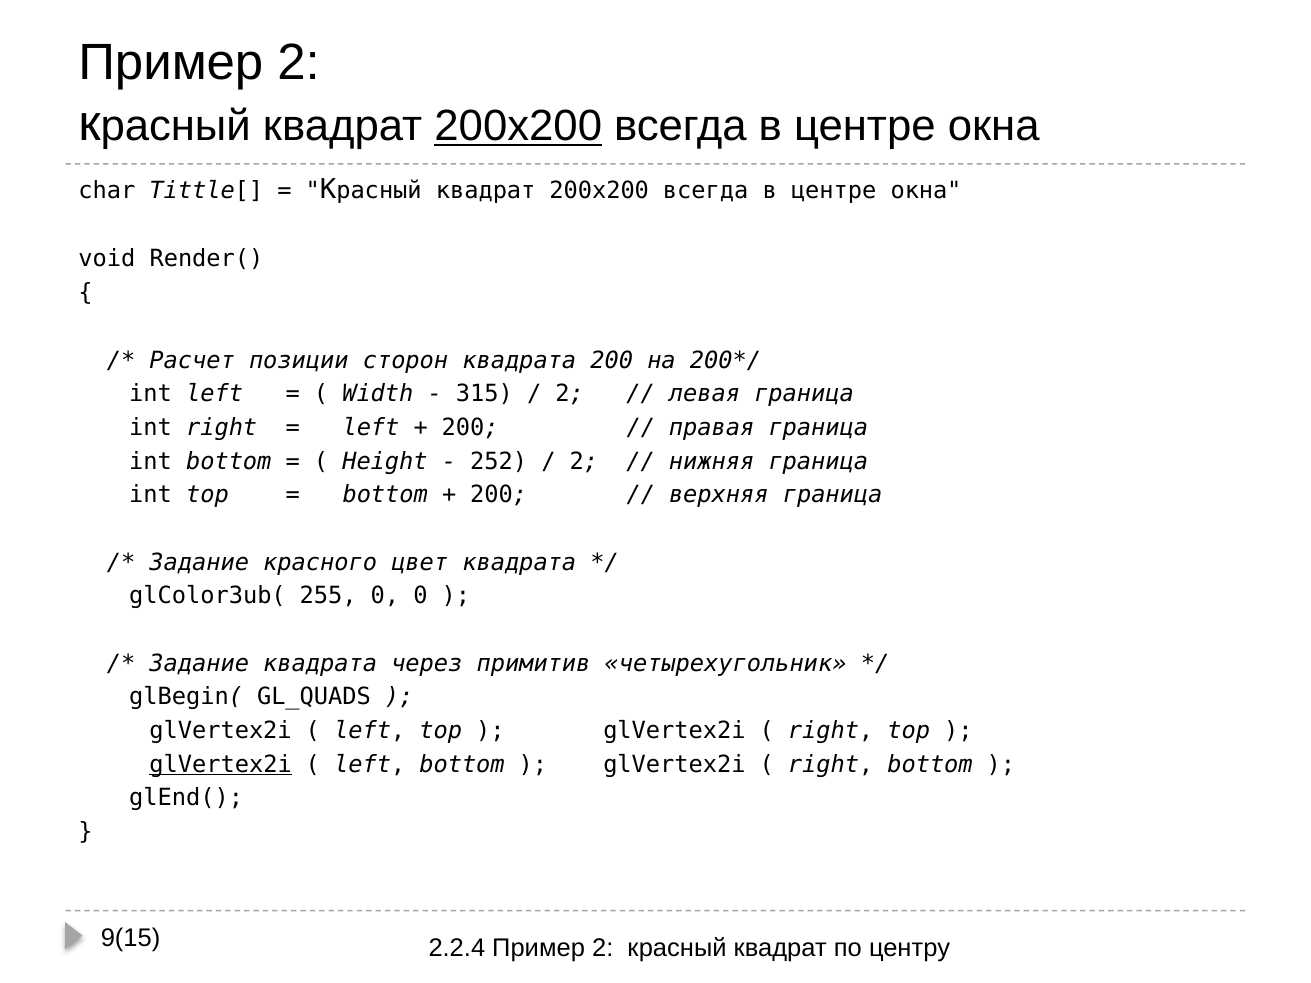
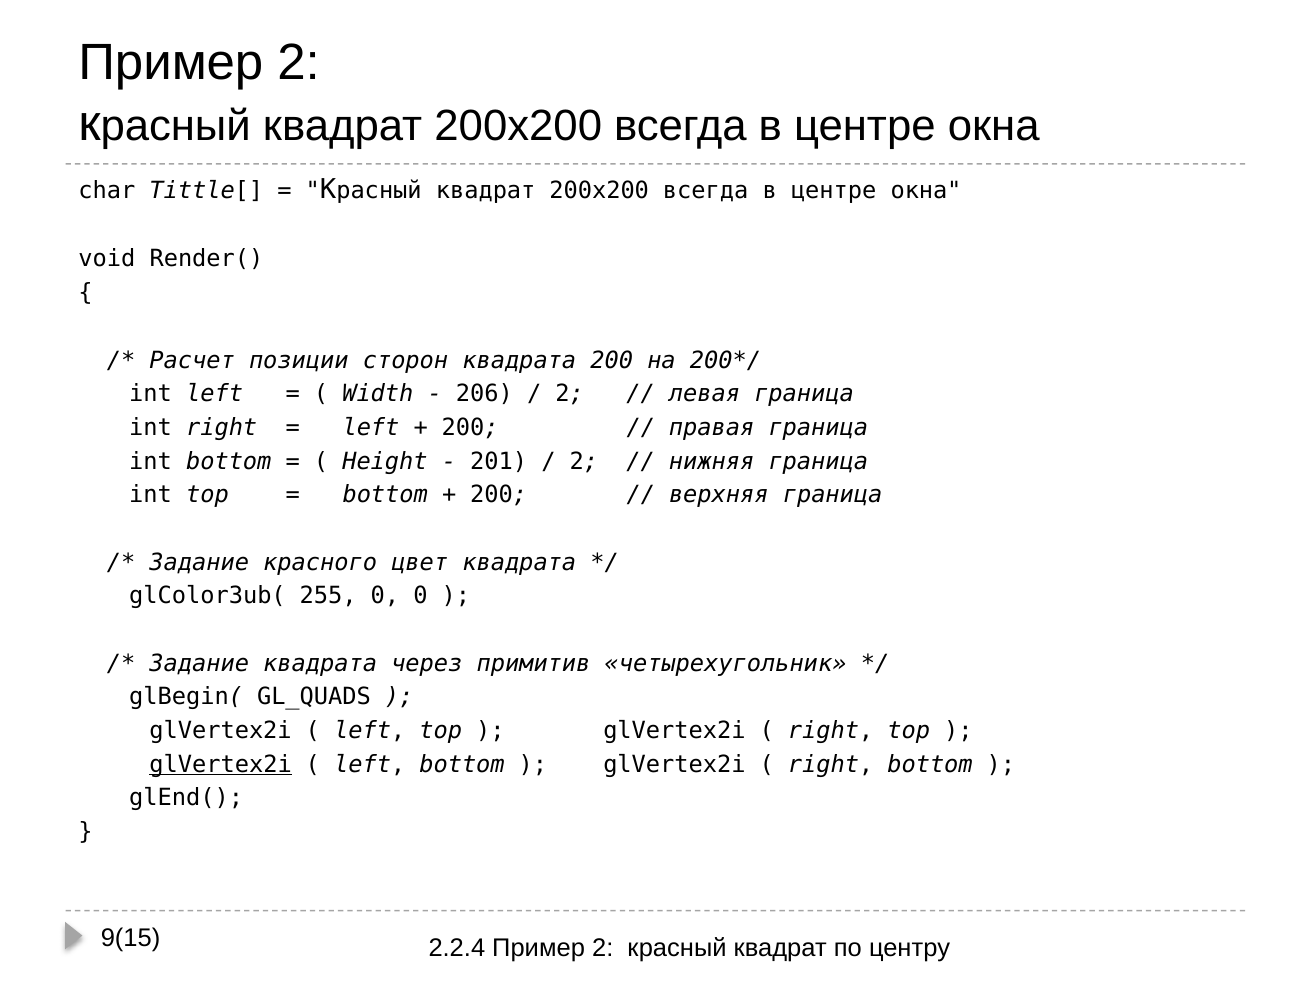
200x200 underline: present -> none (518, 126)
315: 315 -> 206 (484, 394)
252: 252 -> 201 (499, 461)
